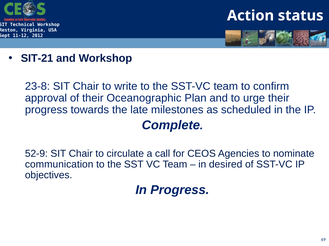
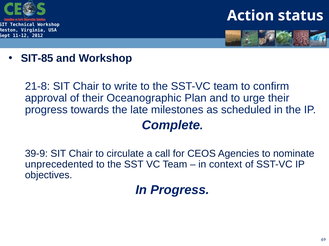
SIT-21: SIT-21 -> SIT-85 (37, 58)
23-8: 23-8 -> 21-8 (37, 87)
52-9: 52-9 -> 39-9 (36, 154)
communication: communication -> unprecedented (59, 165)
desired: desired -> context (226, 165)
